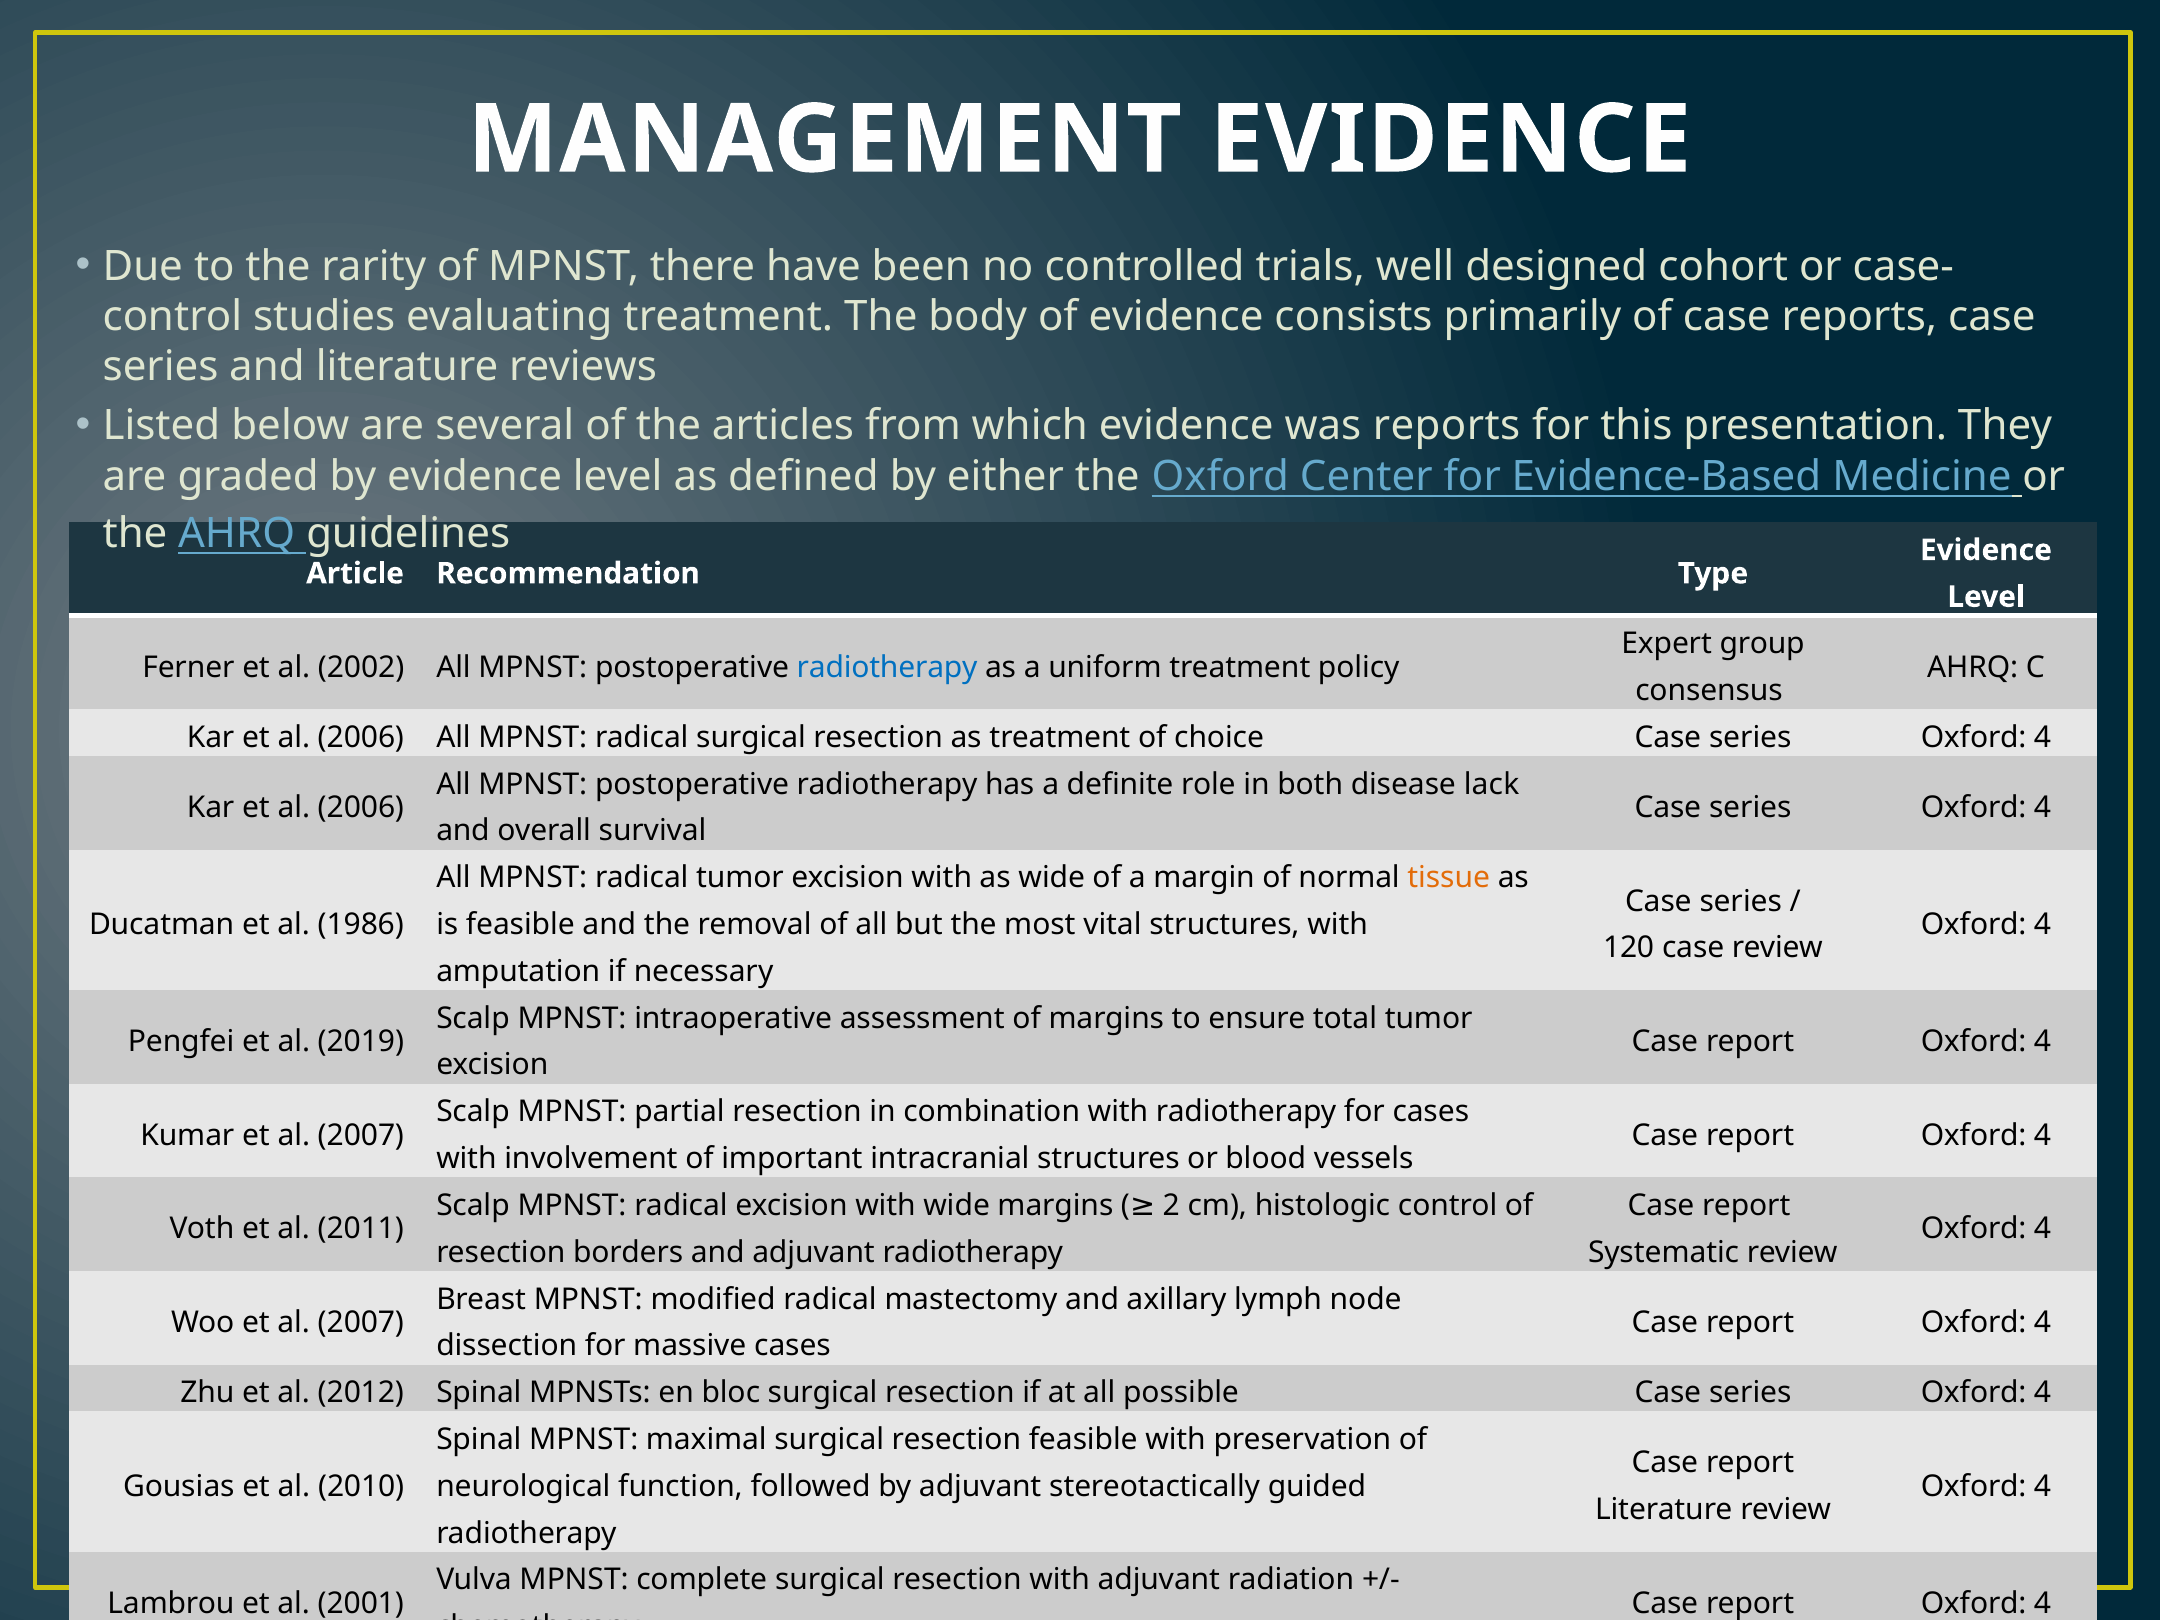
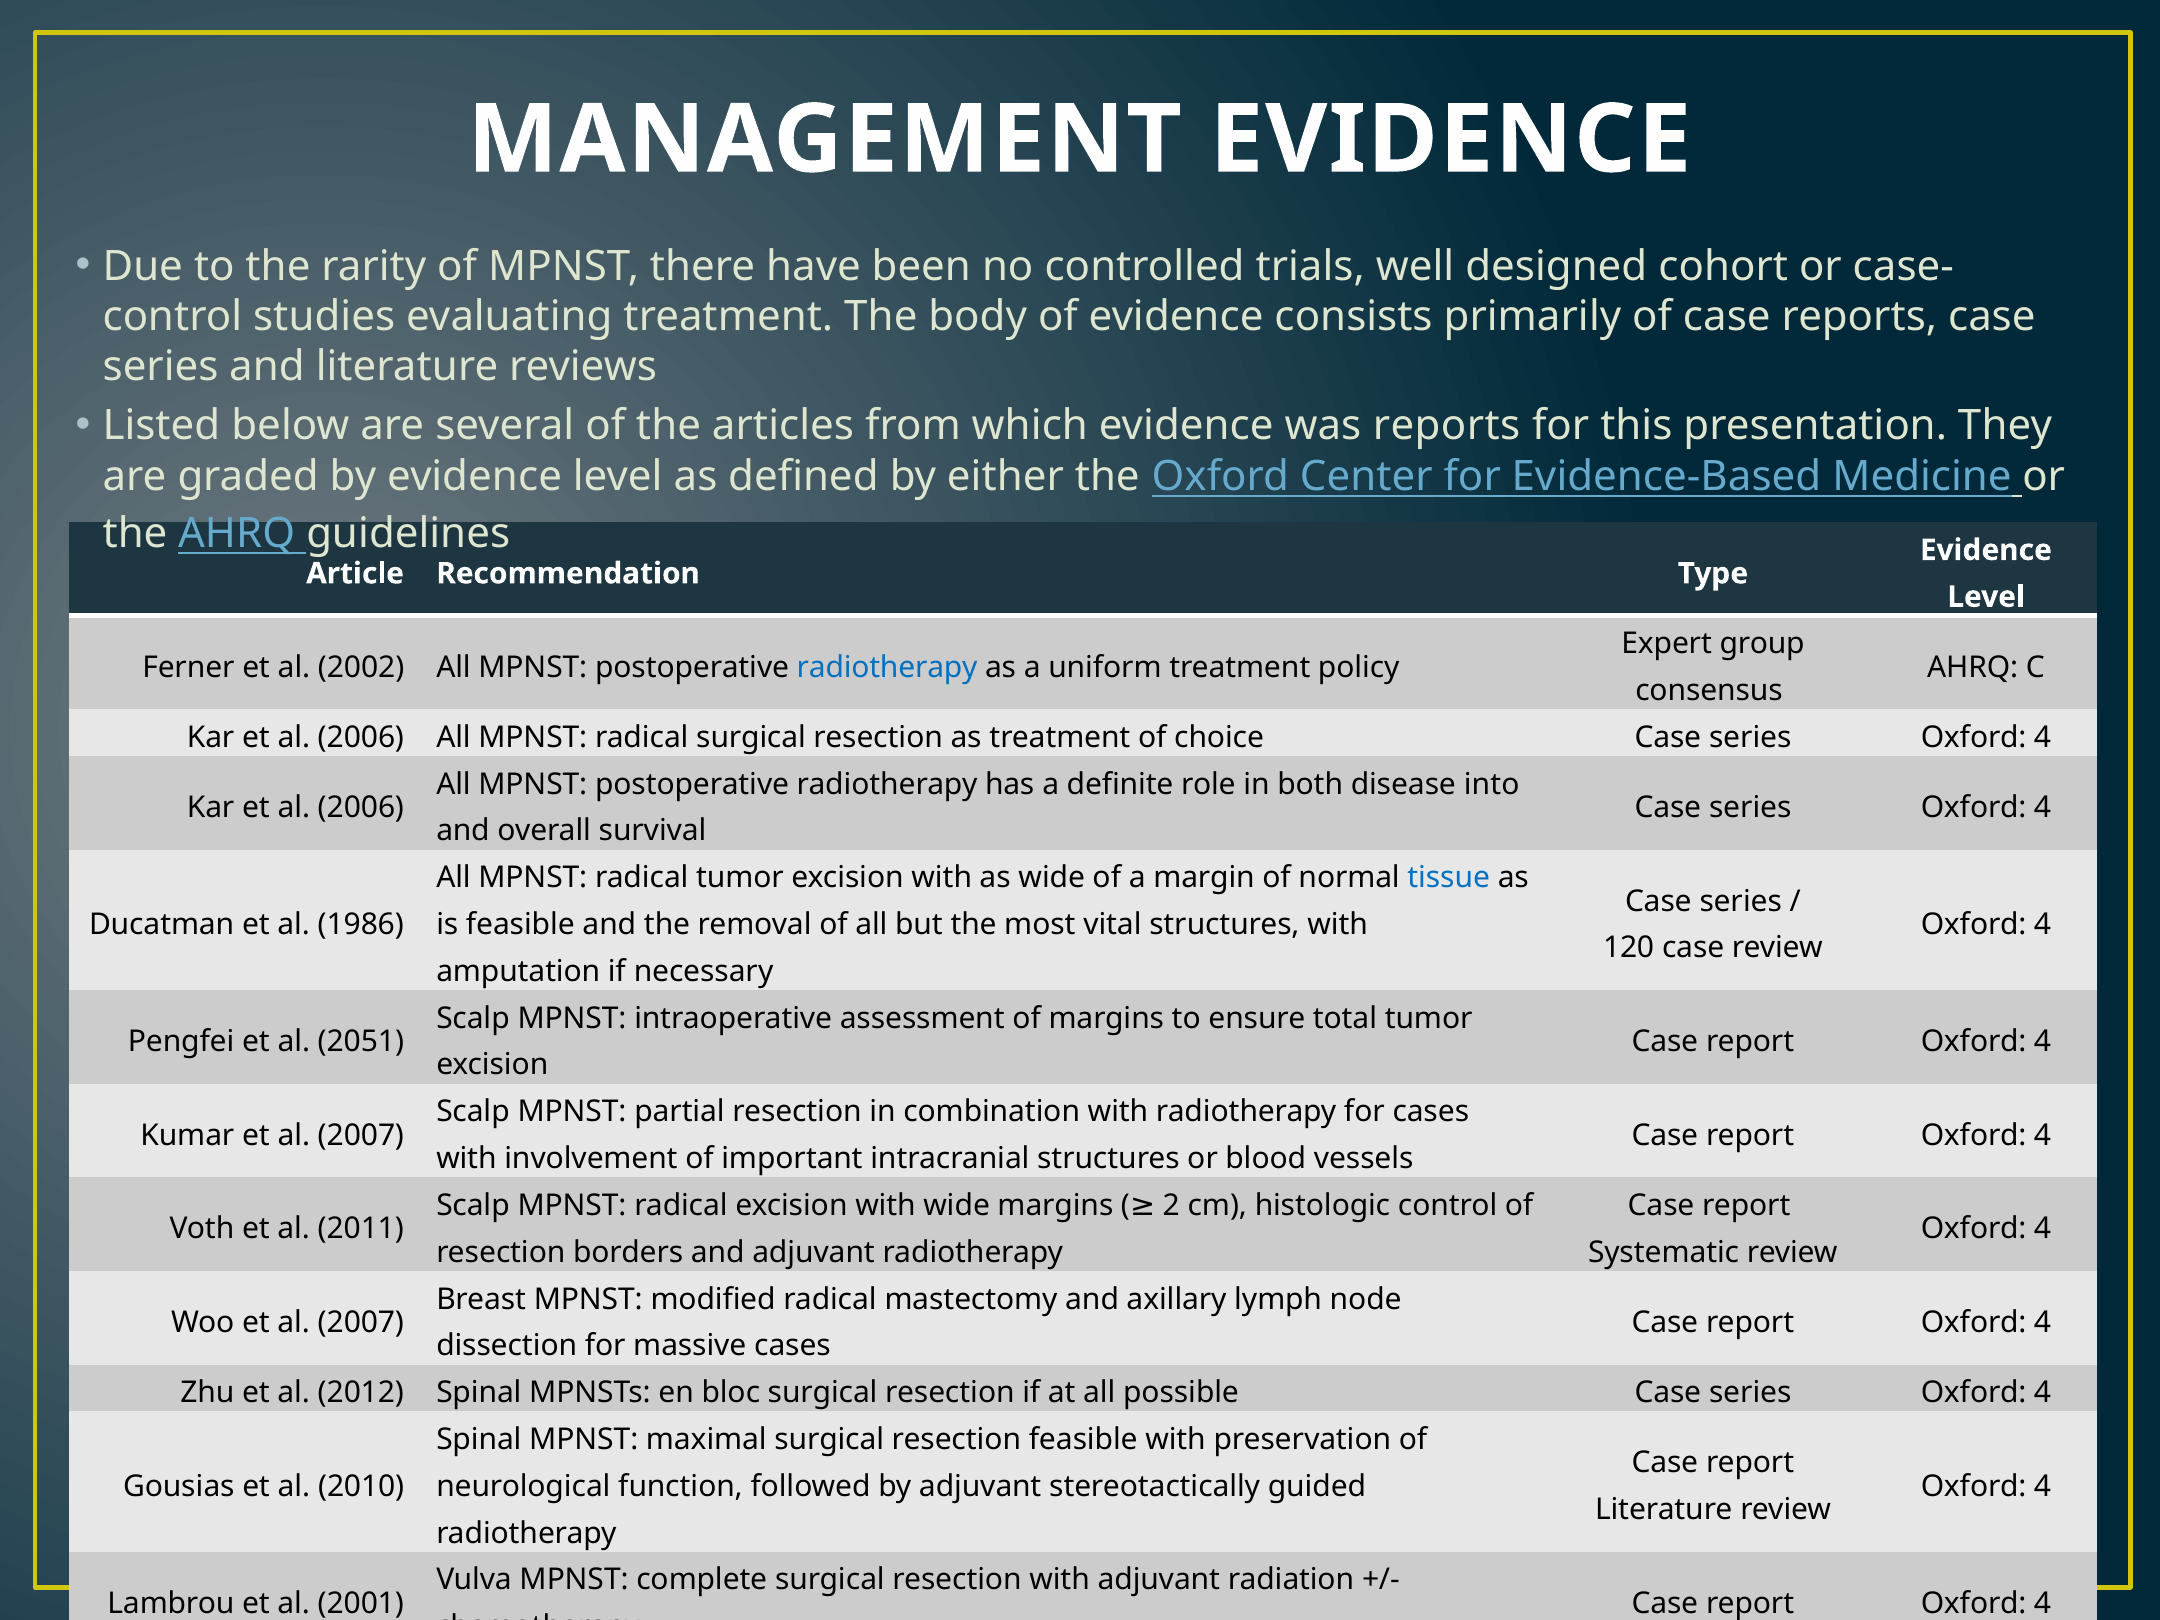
lack: lack -> into (1492, 784)
tissue colour: orange -> blue (1449, 878)
2019: 2019 -> 2051 (361, 1042)
